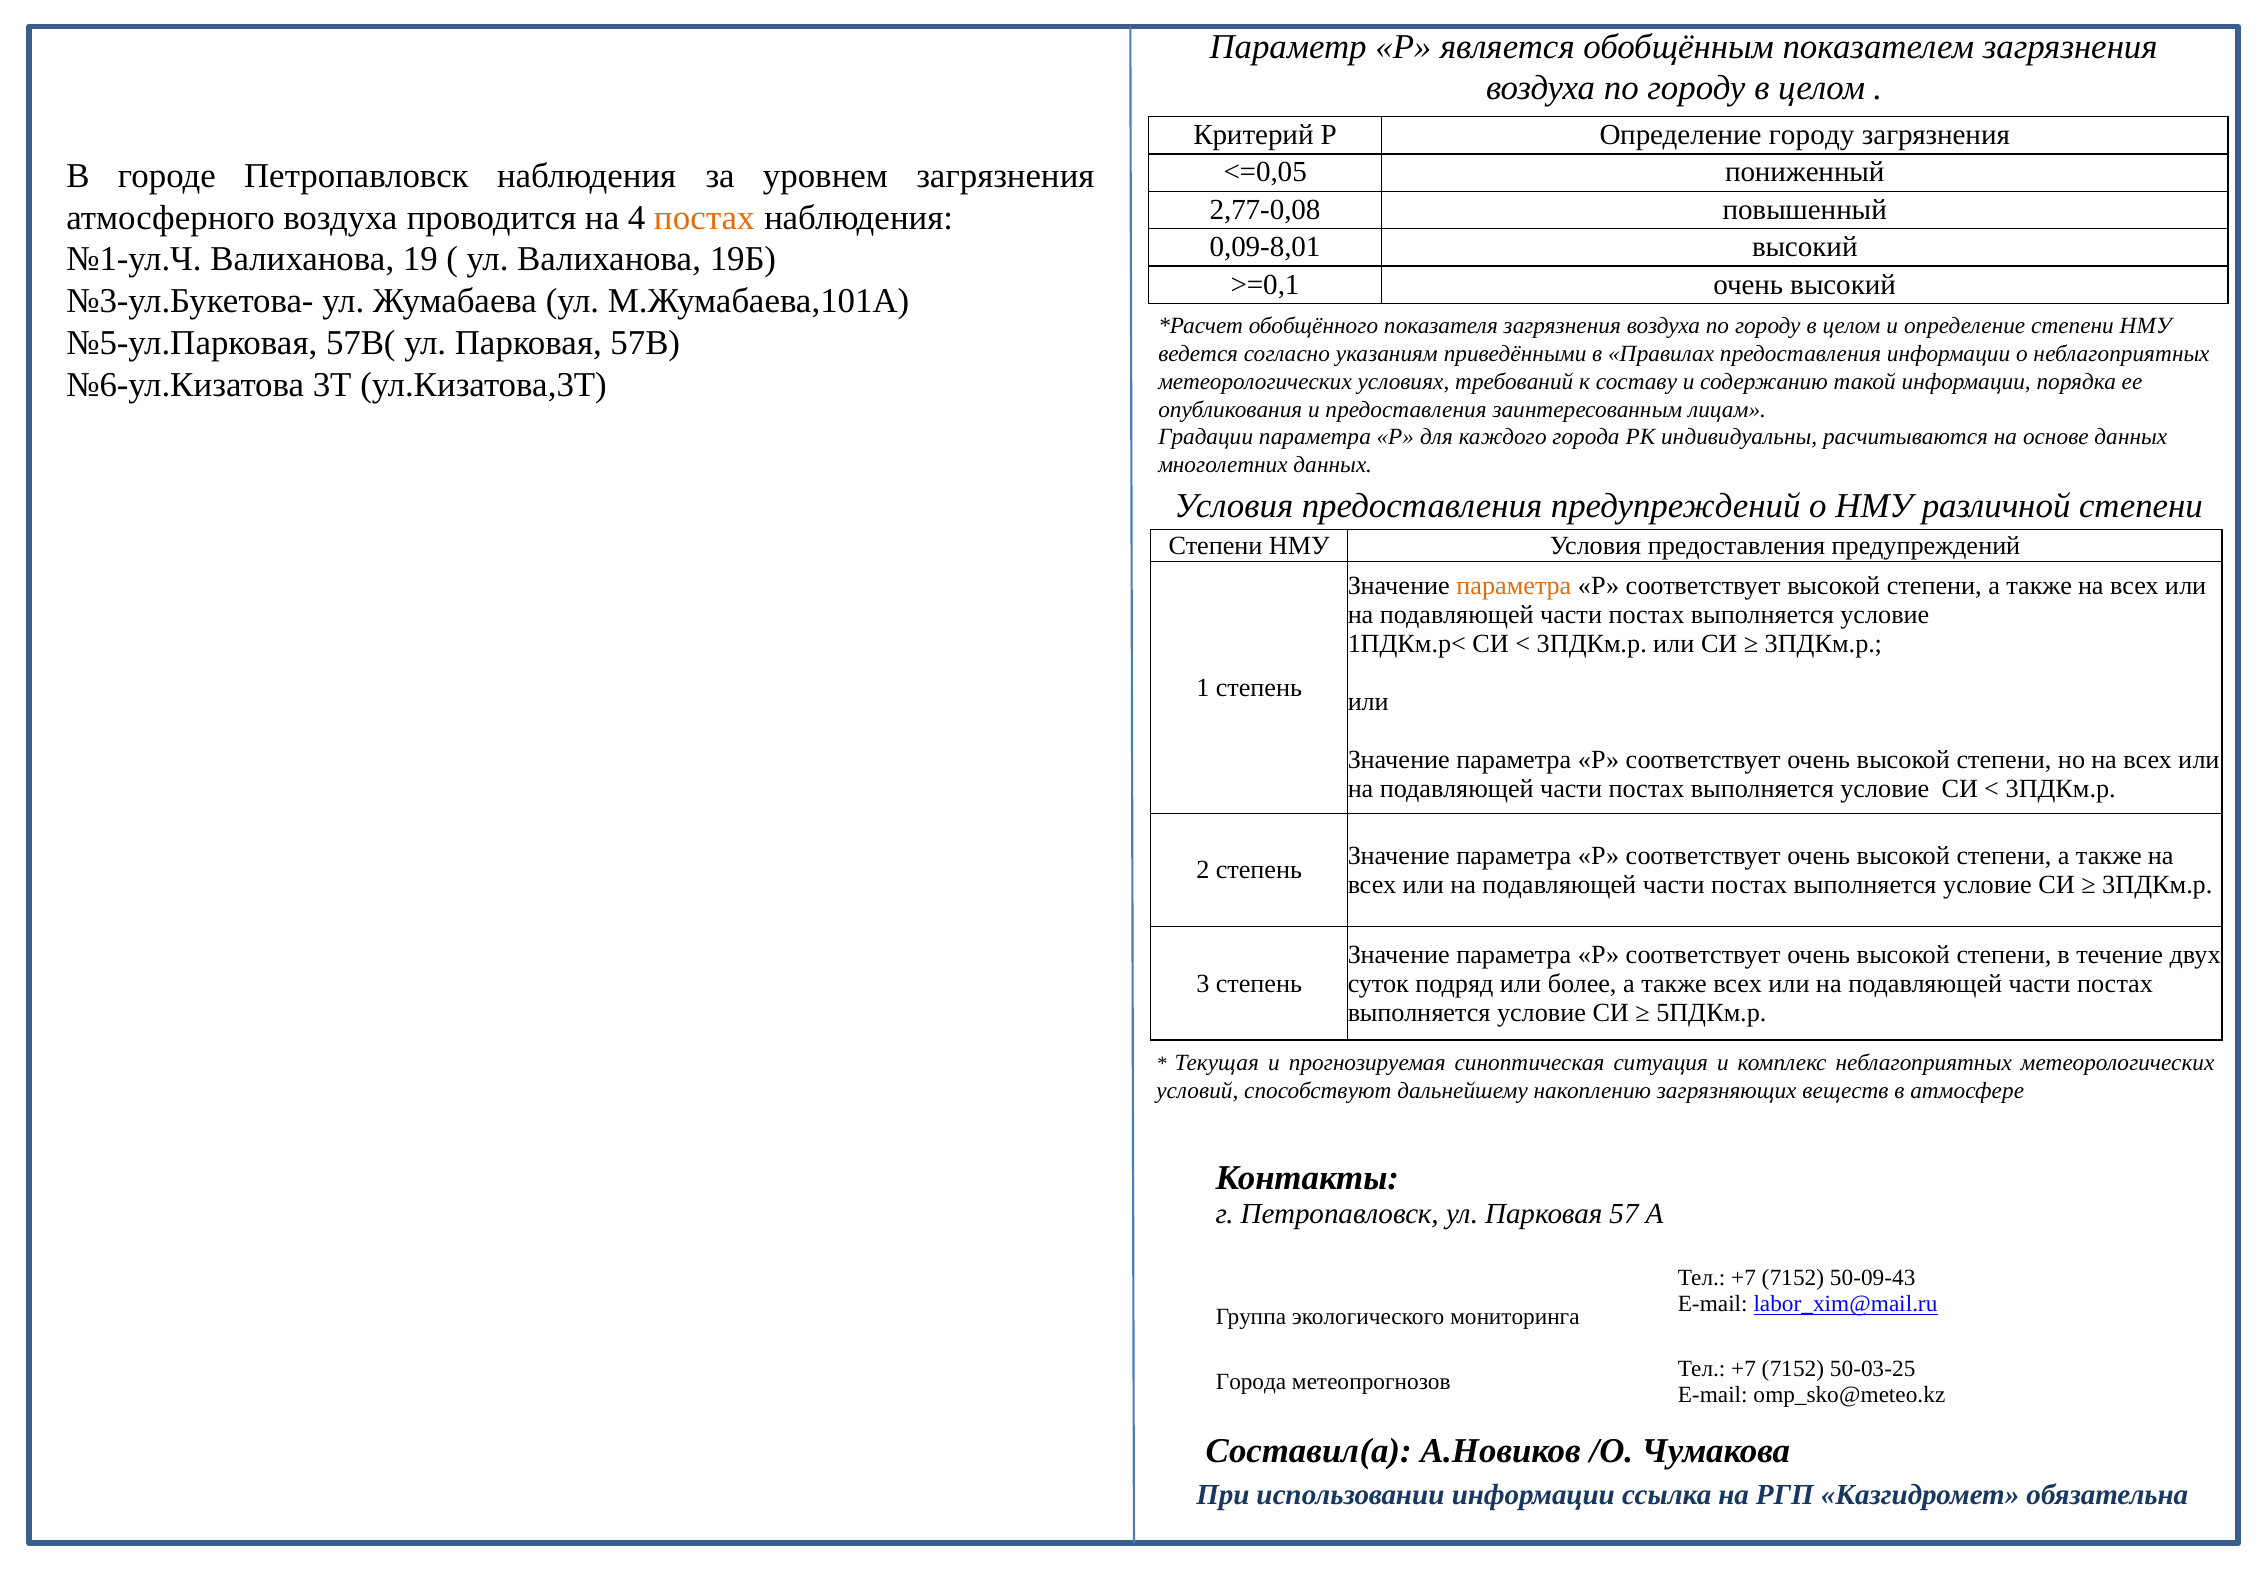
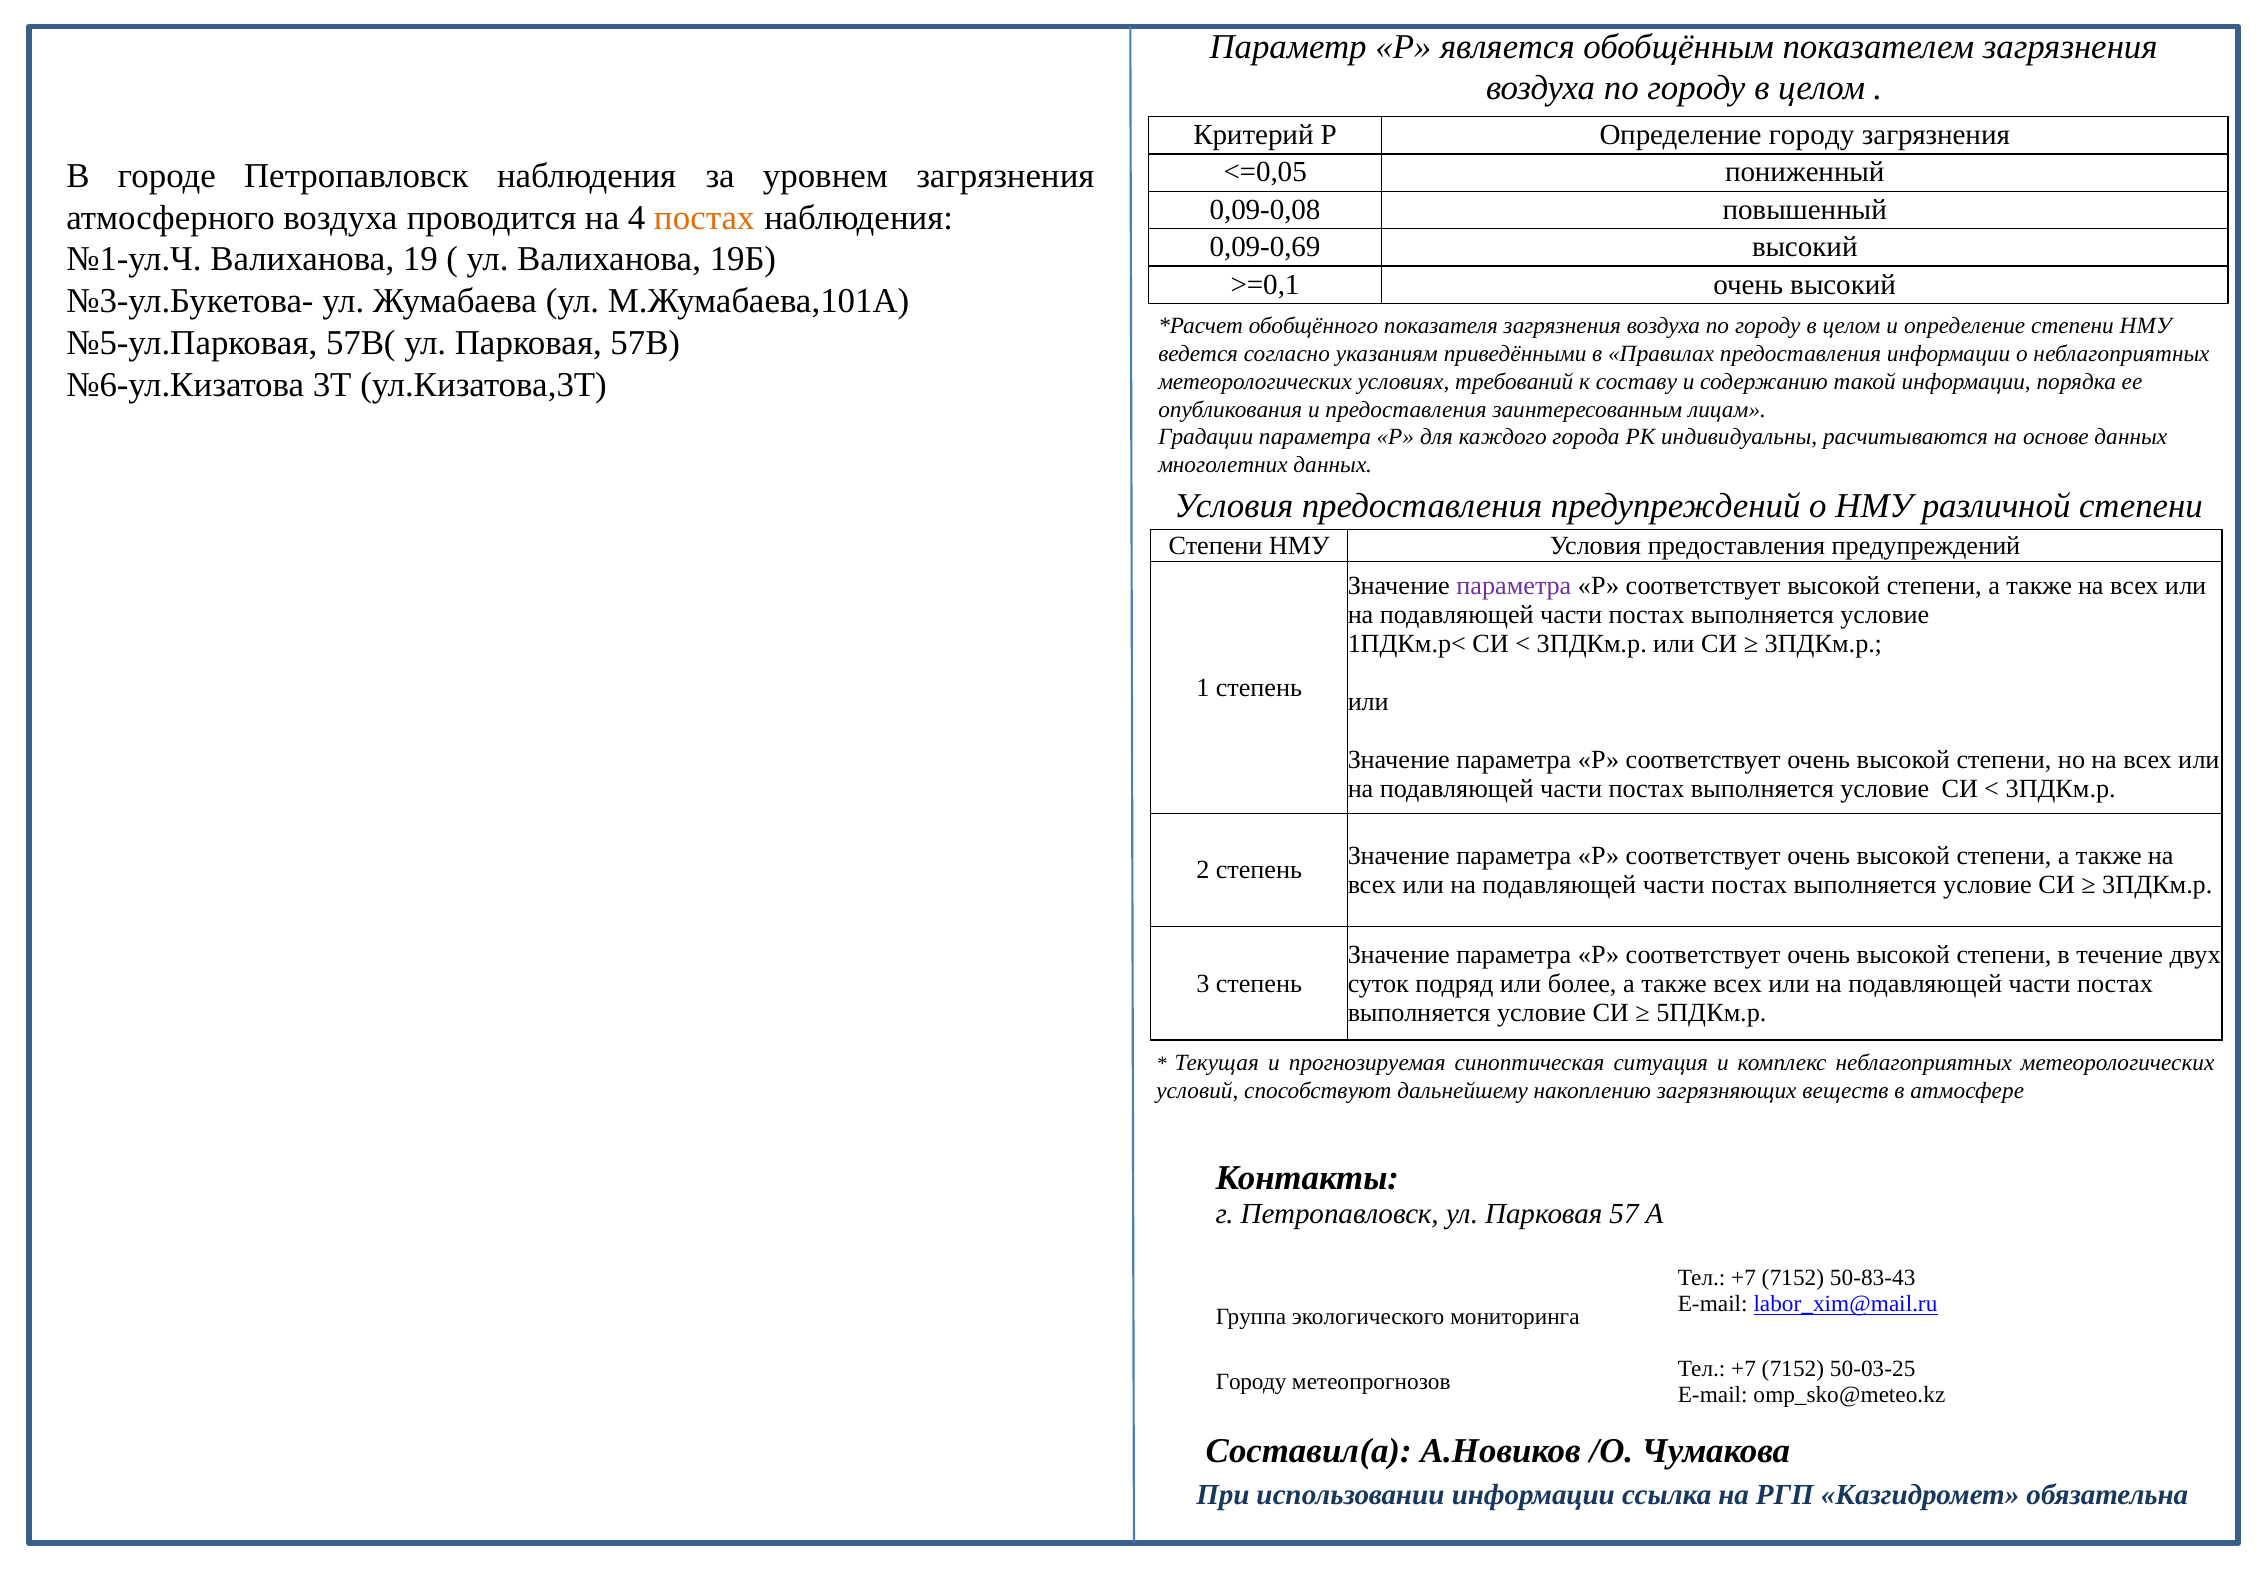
2,77-0,08: 2,77-0,08 -> 0,09-0,08 (1265, 210)
0,09-8,01: 0,09-8,01 -> 0,09-0,69 (1265, 247)
параметра colour: orange -> purple (1514, 586)
50-09-43: 50-09-43 -> 50-83-43 (1873, 1278)
Города: Города -> Городу (1251, 1382)
